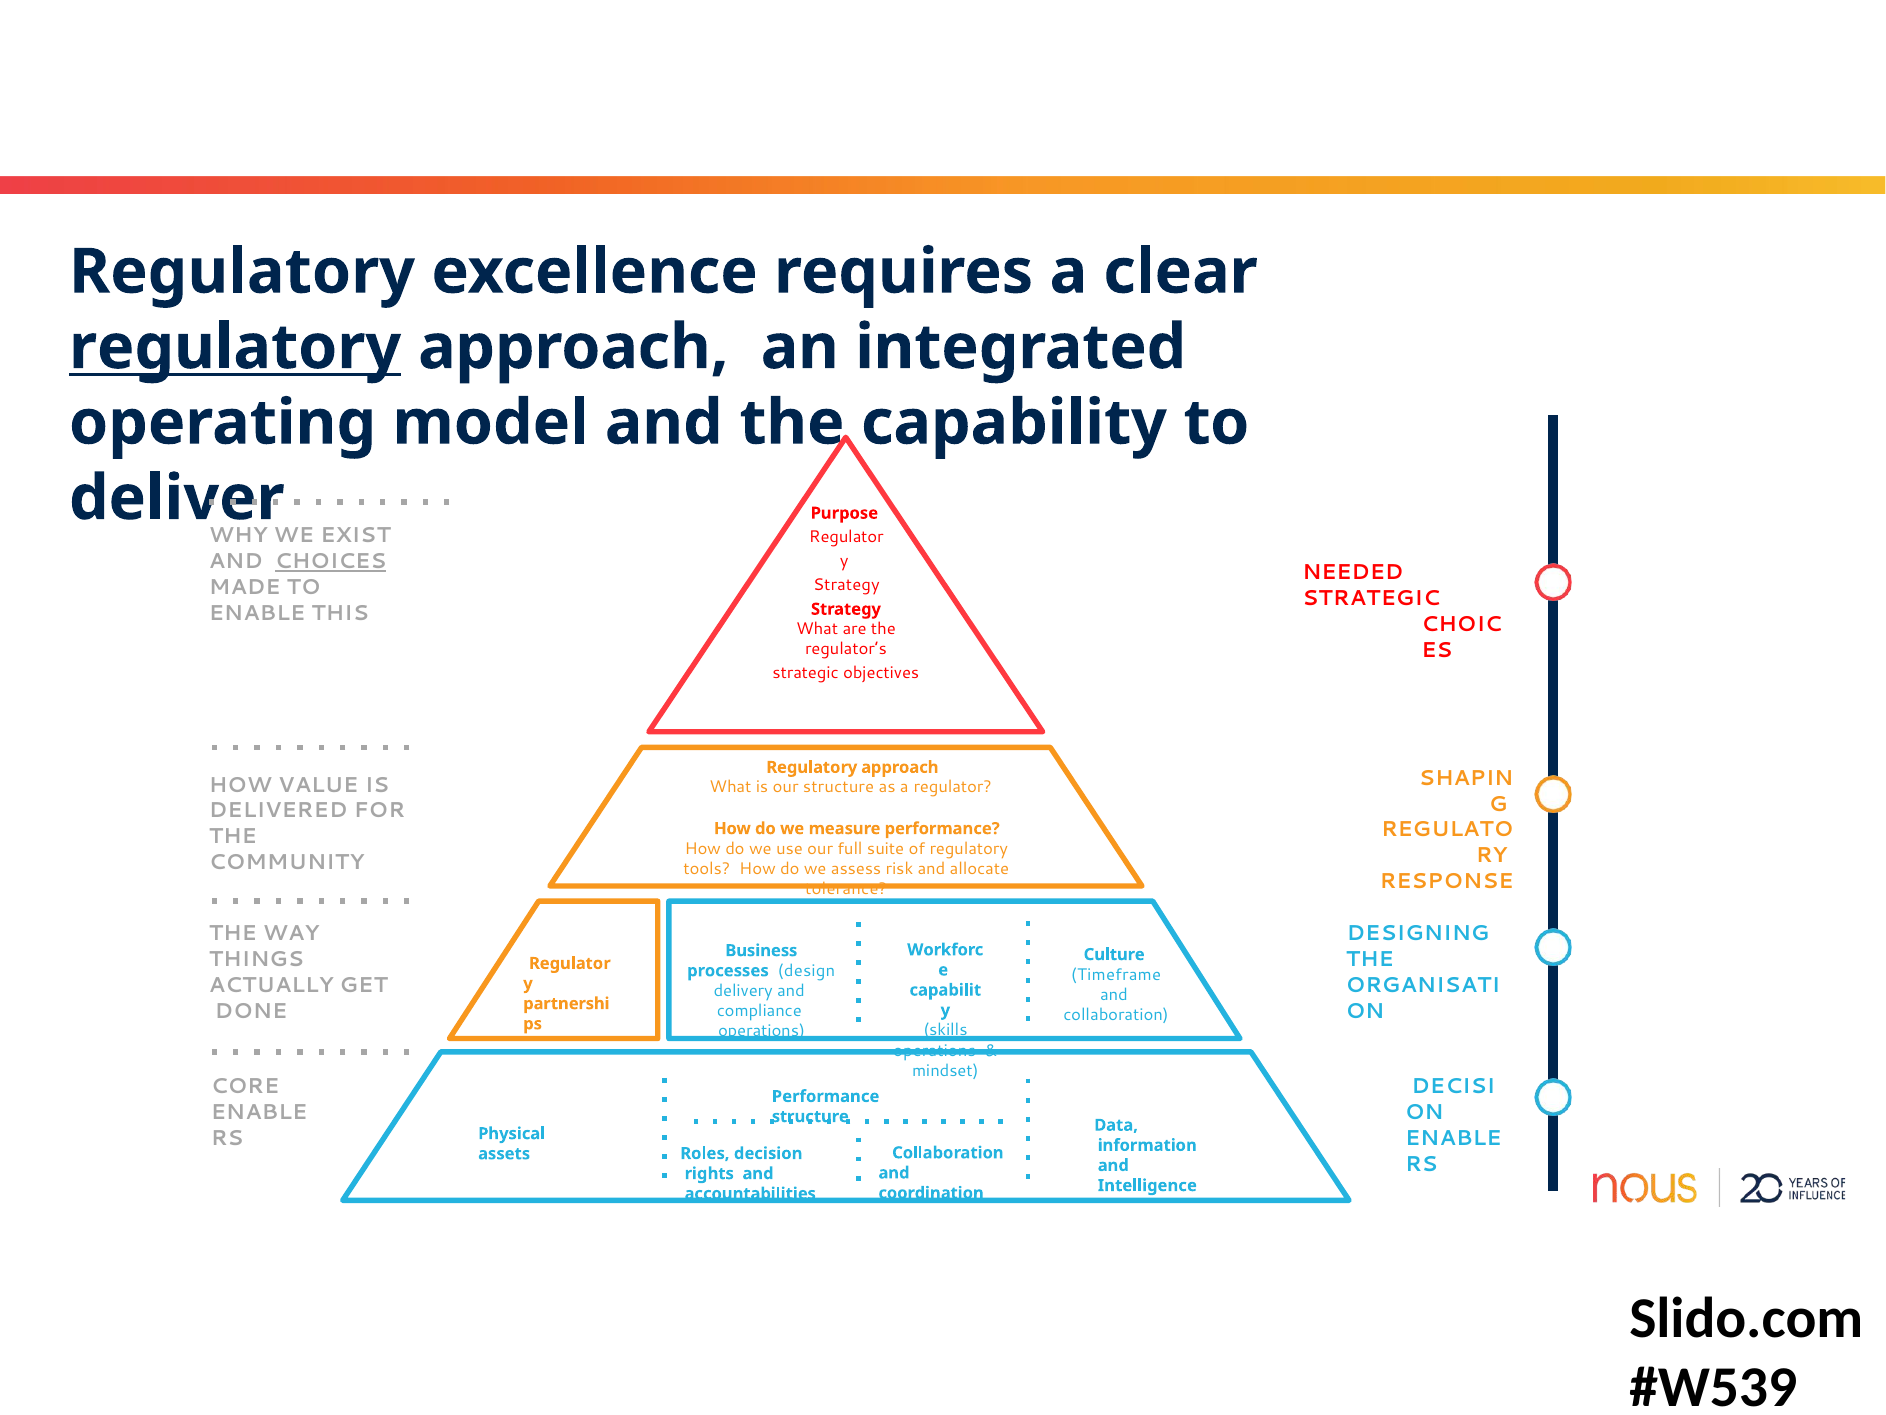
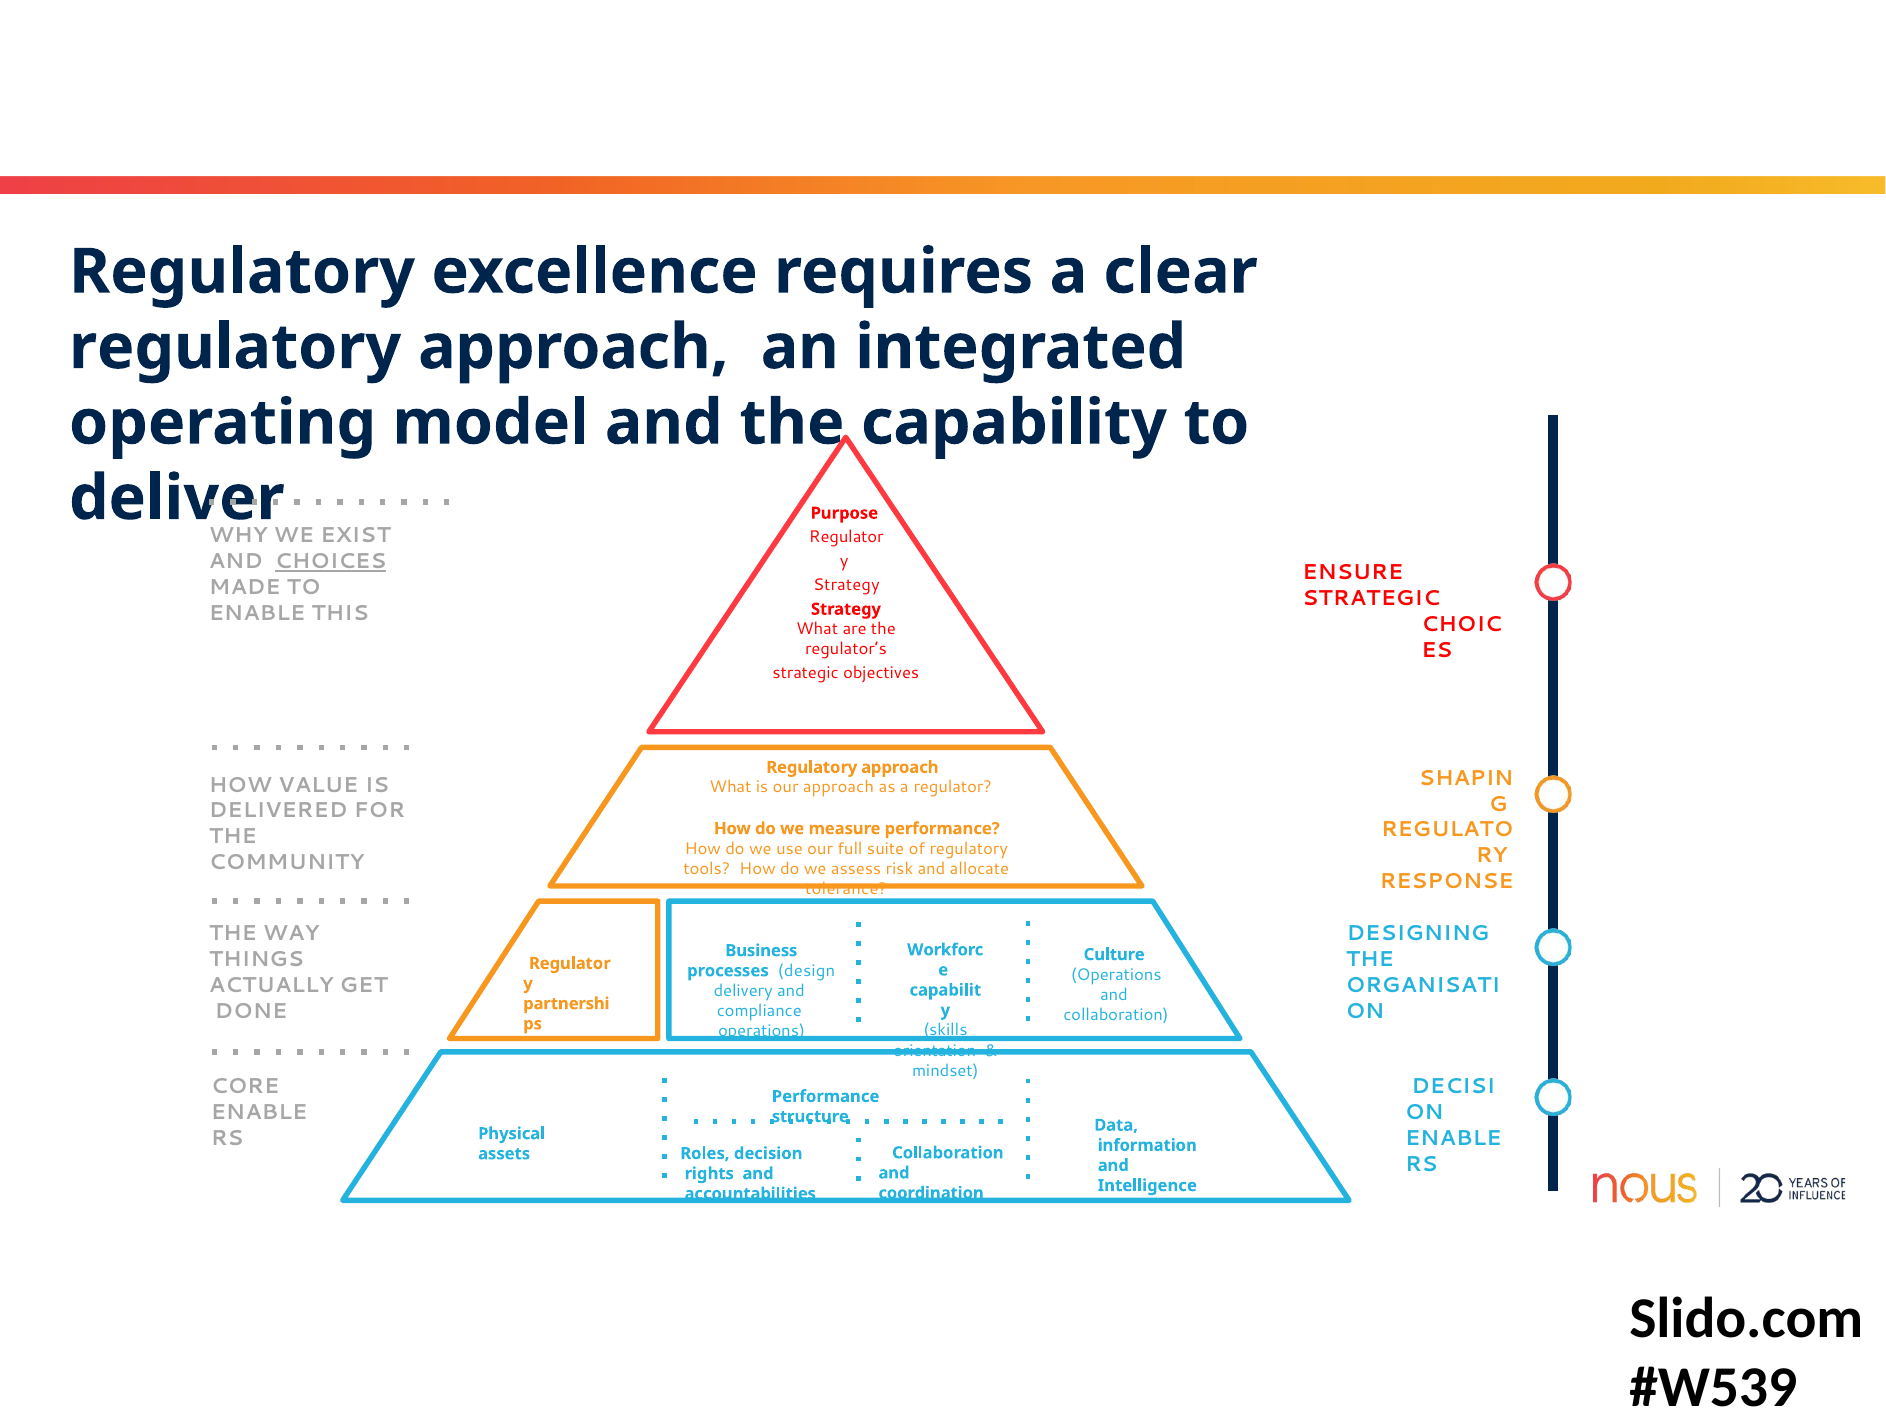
regulatory underline: present -> none (235, 347)
NEEDED: NEEDED -> ENSURE (1353, 572)
our structure: structure -> approach (839, 787)
Timeframe: Timeframe -> Operations (1116, 974)
operations: operations -> orientation (935, 1050)
